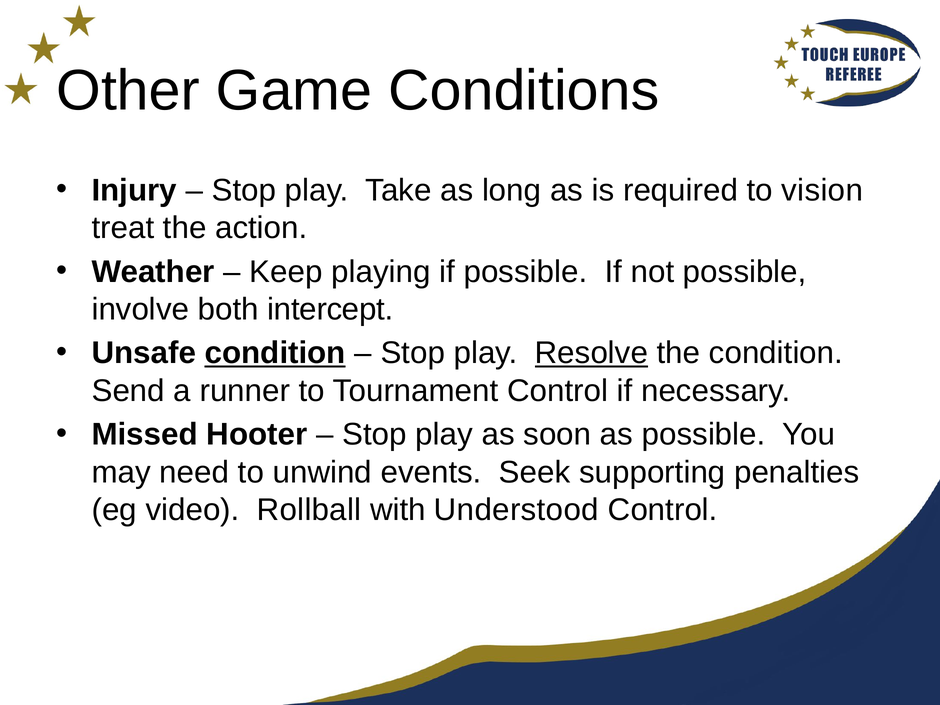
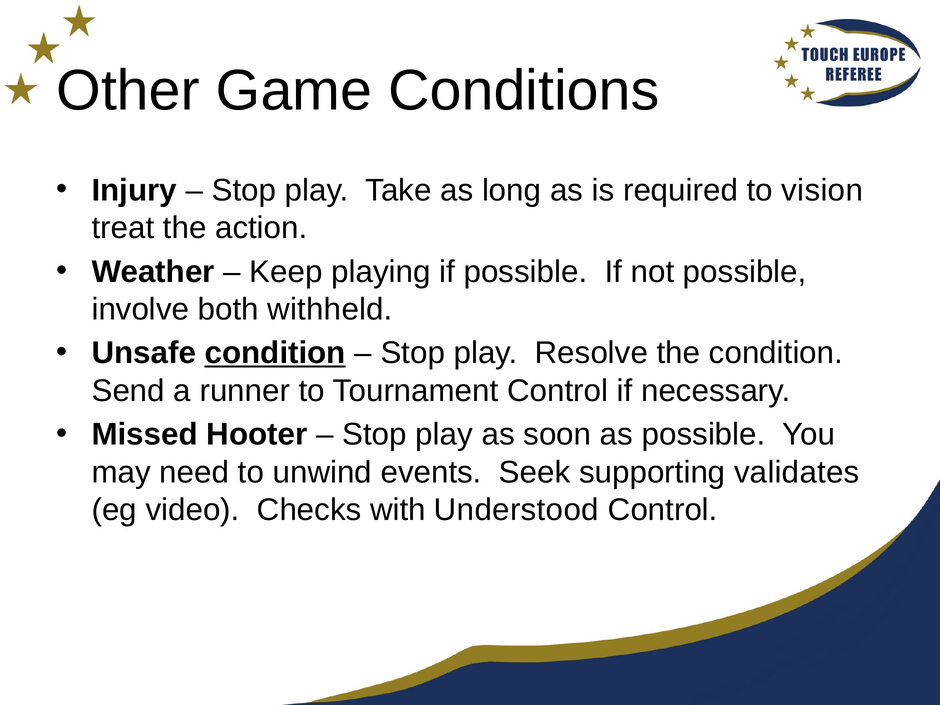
intercept: intercept -> withheld (330, 309)
Resolve underline: present -> none (591, 353)
penalties: penalties -> validates (797, 472)
Rollball: Rollball -> Checks (309, 510)
